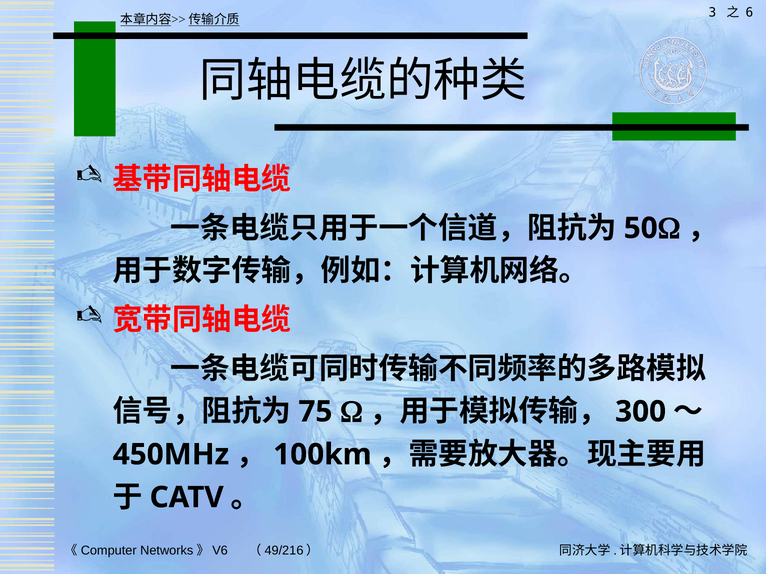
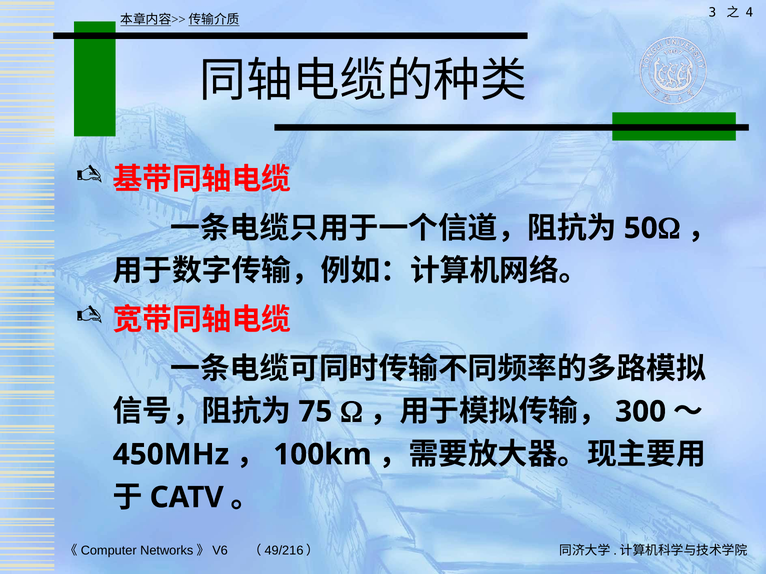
6: 6 -> 4 (749, 12)
